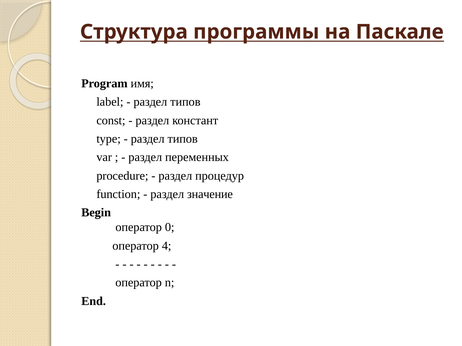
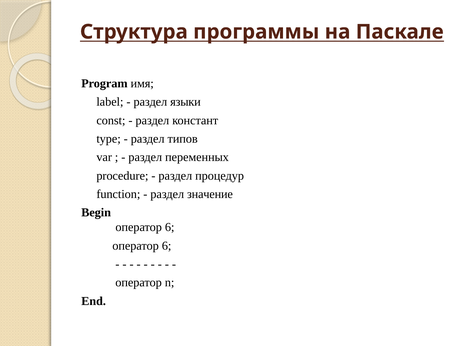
типов: типов -> языки (185, 102)
0: 0 -> 6 (170, 228)
4: 4 -> 6 (167, 246)
